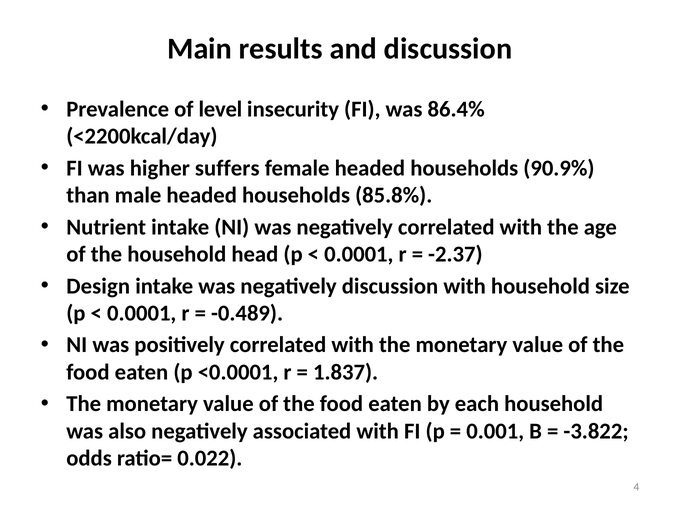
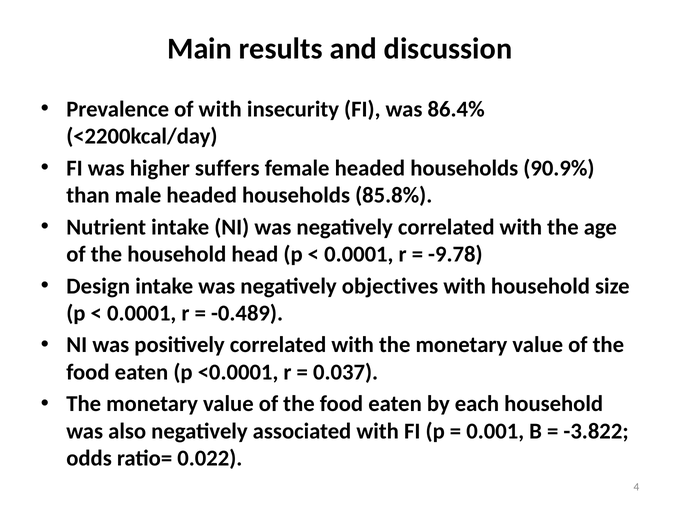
of level: level -> with (220, 109)
-2.37: -2.37 -> -9.78 (455, 254)
negatively discussion: discussion -> objectives (390, 286)
1.837: 1.837 -> 0.037 (346, 372)
